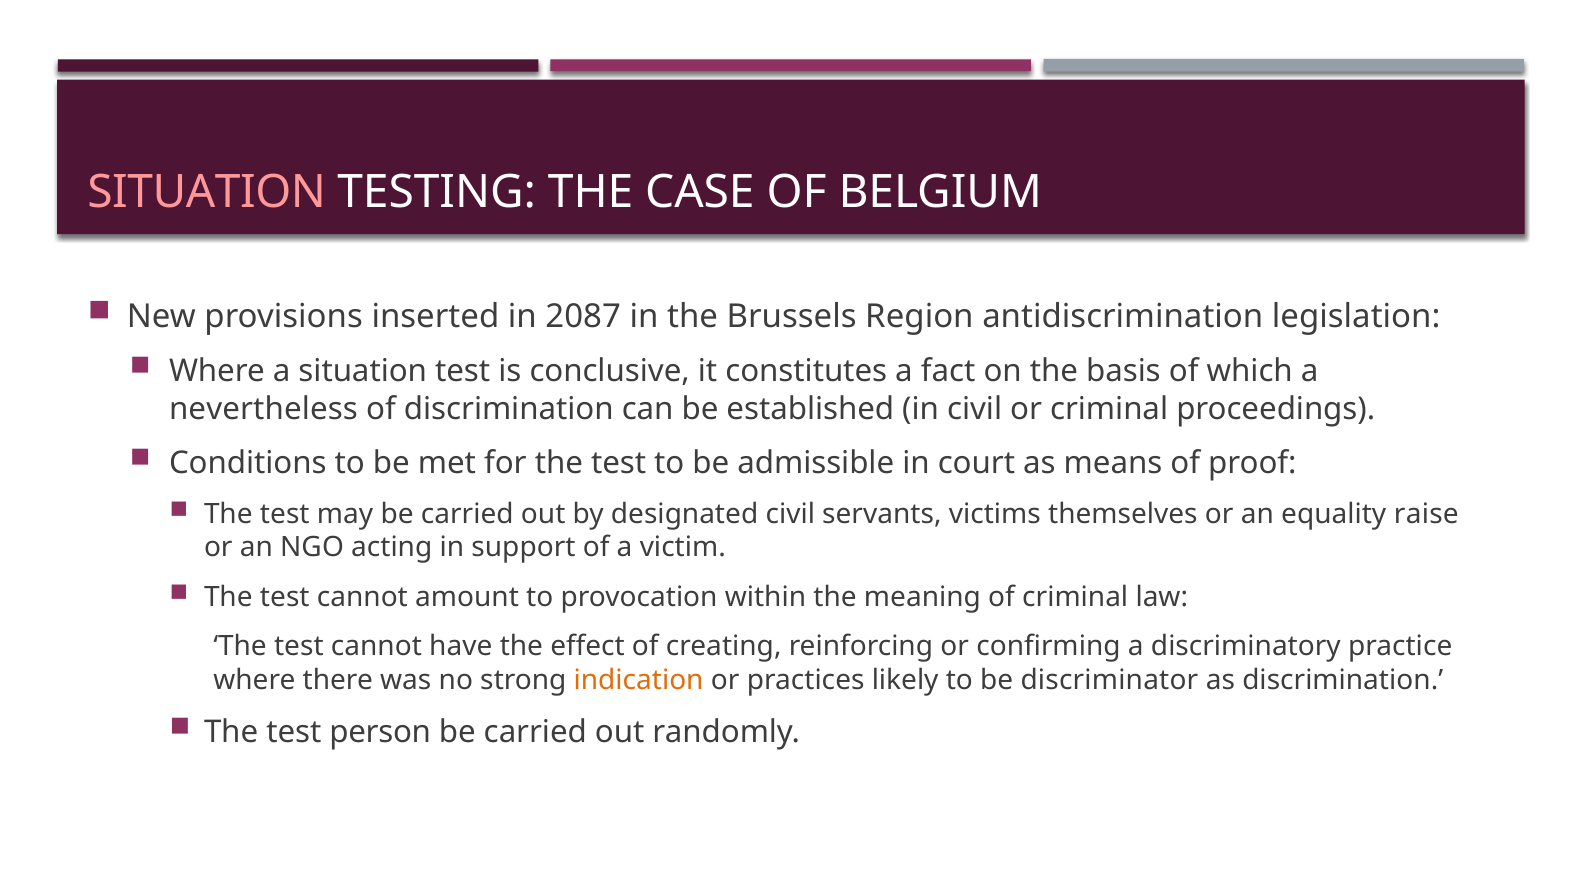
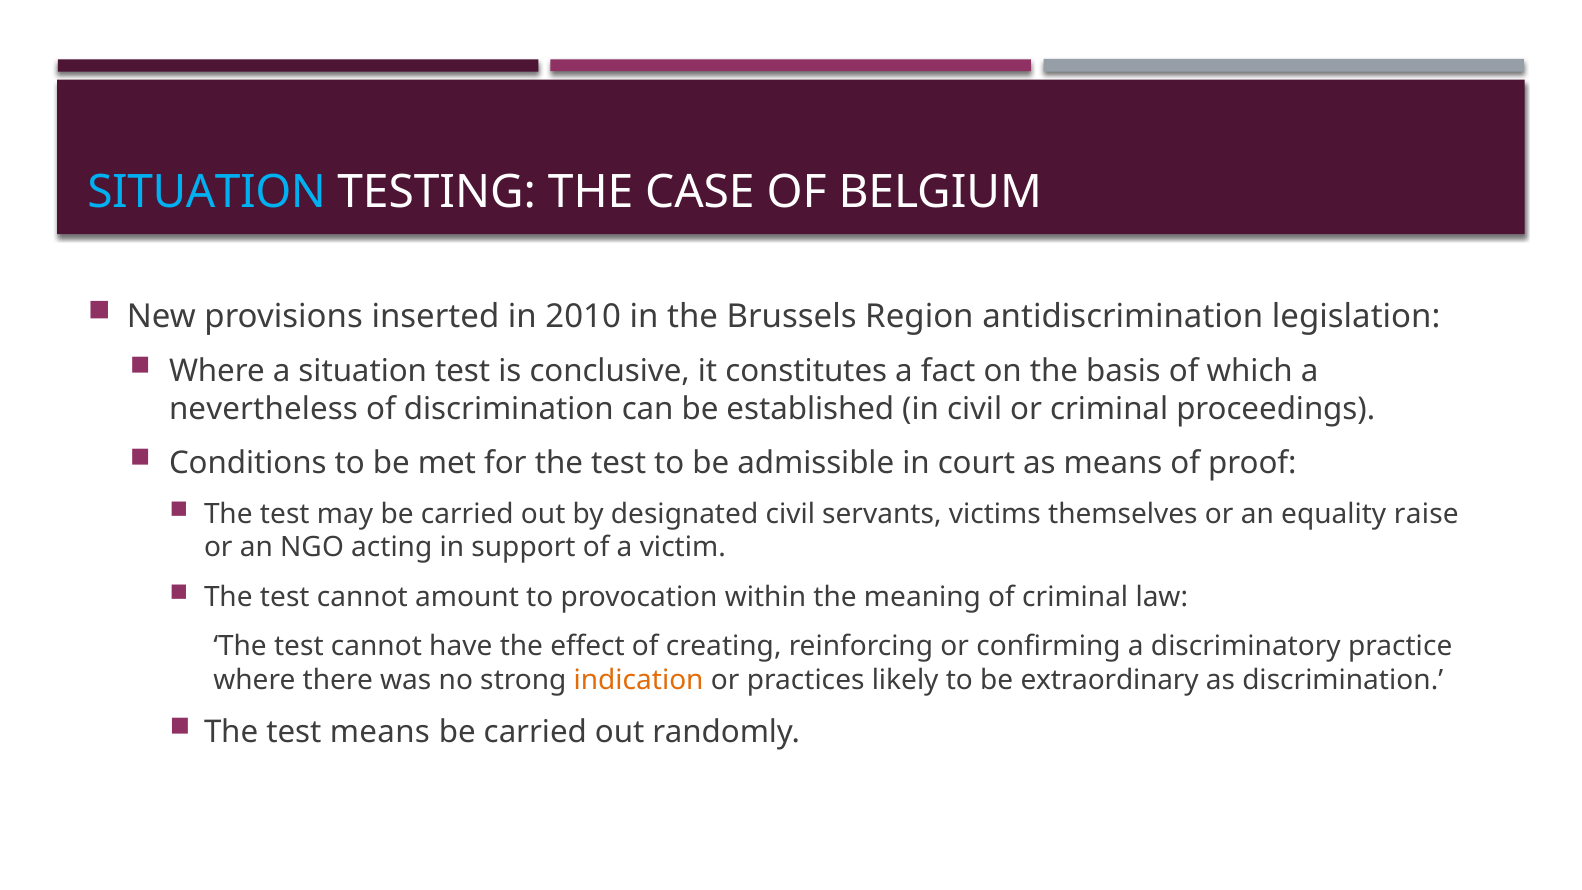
SITUATION colour: pink -> light blue (207, 192)
2087: 2087 -> 2010 (583, 316)
discriminator: discriminator -> extraordinary (1110, 680)
test person: person -> means (380, 732)
